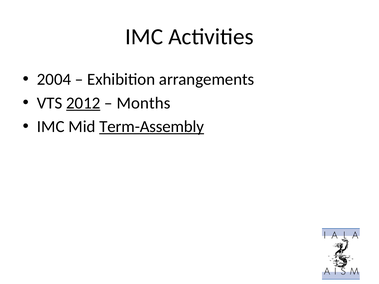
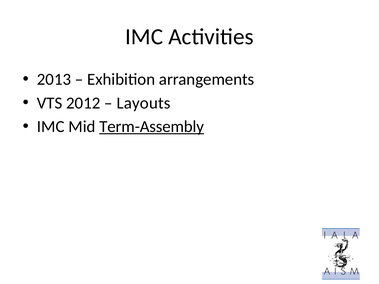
2004: 2004 -> 2013 (54, 80)
2012 underline: present -> none (83, 103)
Months: Months -> Layouts (144, 103)
